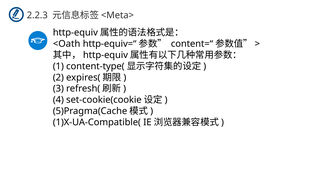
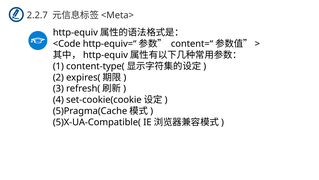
2.2.3: 2.2.3 -> 2.2.7 (37, 15)
<Oath: <Oath -> <Code (67, 44)
1)X-UA-Compatible(: 1)X-UA-Compatible( -> 5)X-UA-Compatible( (97, 122)
